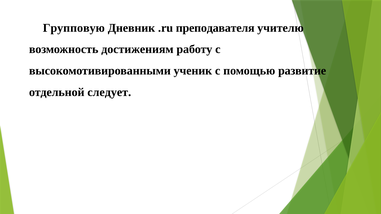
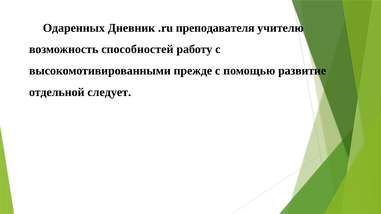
Групповую: Групповую -> Одаренных (74, 28)
достижениям: достижениям -> способностей (137, 49)
ученик: ученик -> прежде (193, 71)
